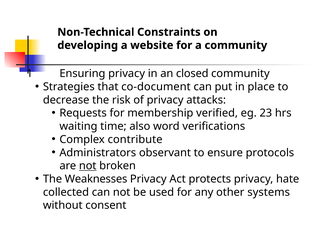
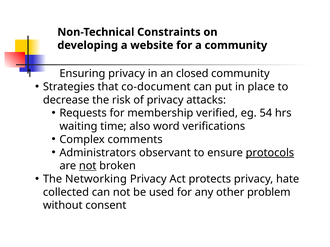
23: 23 -> 54 (266, 113)
contribute: contribute -> comments (135, 140)
protocols underline: none -> present (270, 153)
Weaknesses: Weaknesses -> Networking (96, 179)
systems: systems -> problem (269, 193)
